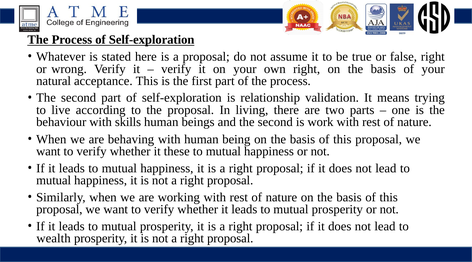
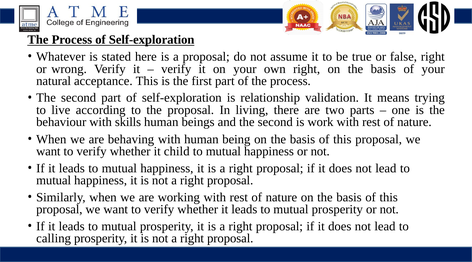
these: these -> child (177, 151)
wealth: wealth -> calling (54, 239)
